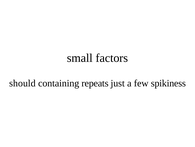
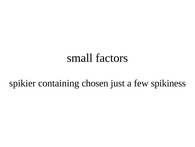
should: should -> spikier (22, 83)
repeats: repeats -> chosen (95, 83)
